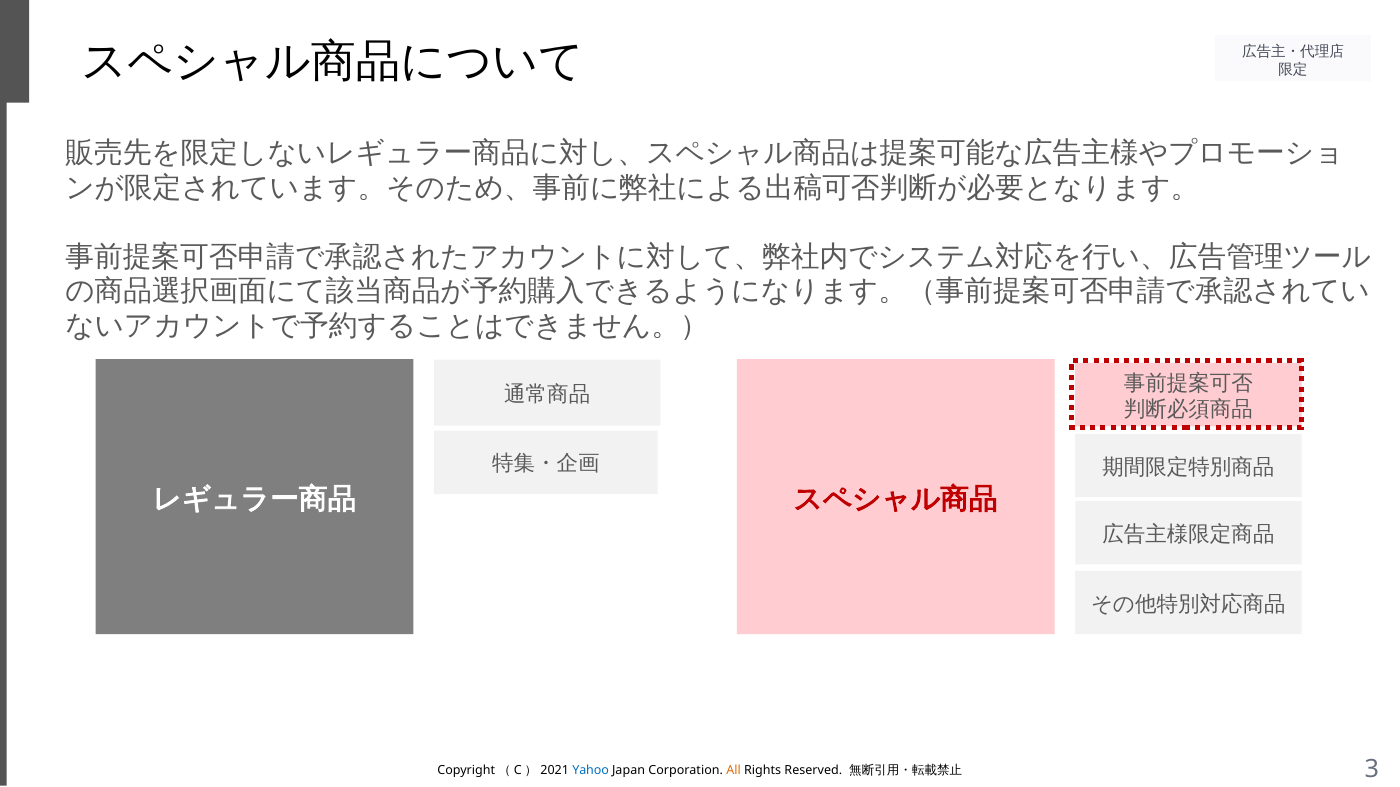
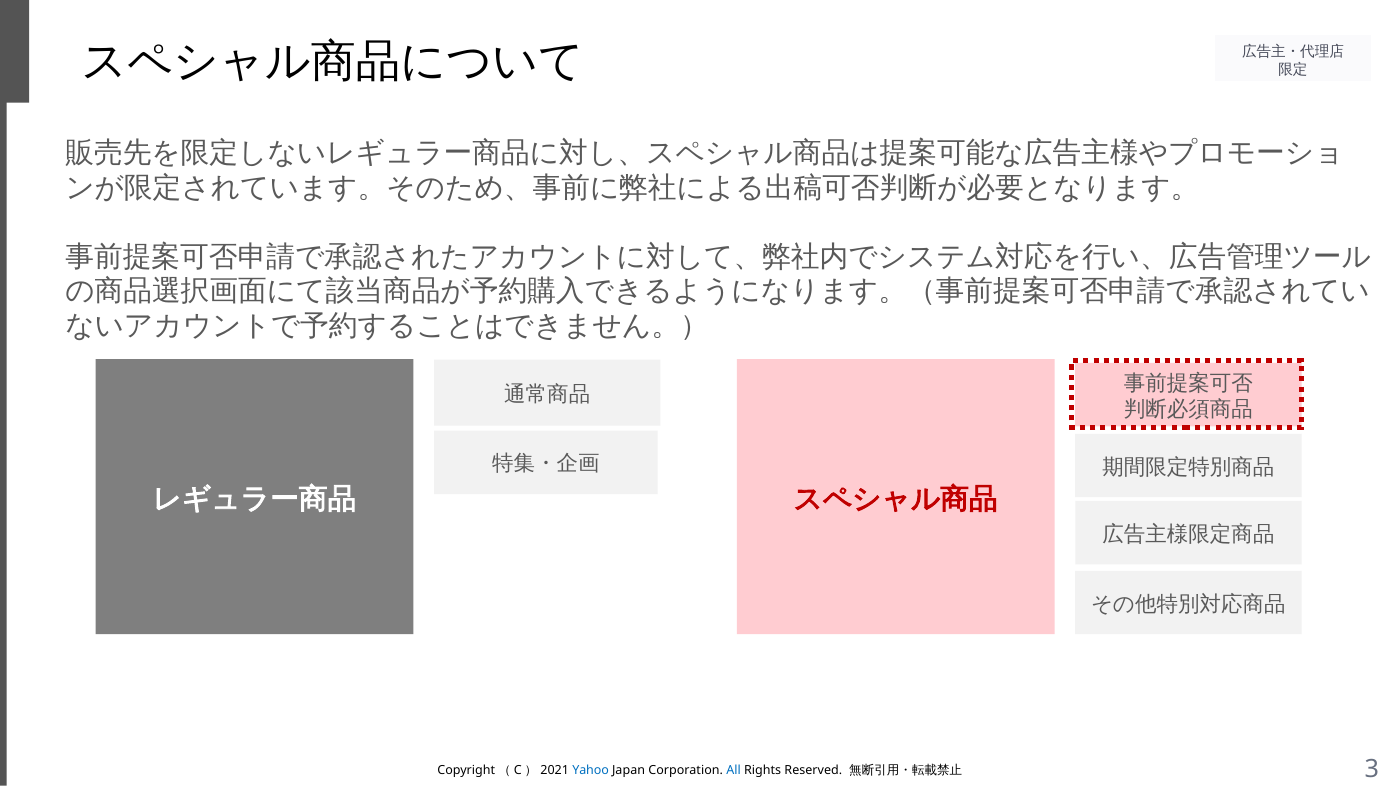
All colour: orange -> blue (734, 771)
